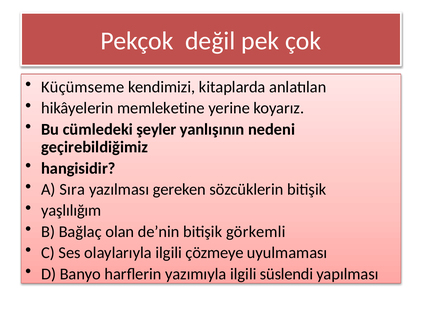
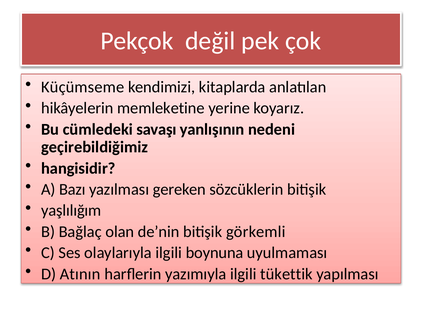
şeyler: şeyler -> savaşı (156, 129)
Sıra: Sıra -> Bazı (72, 189)
çözmeye: çözmeye -> boynuna (215, 252)
Banyo: Banyo -> Atının (80, 273)
süslendi: süslendi -> tükettik (286, 273)
